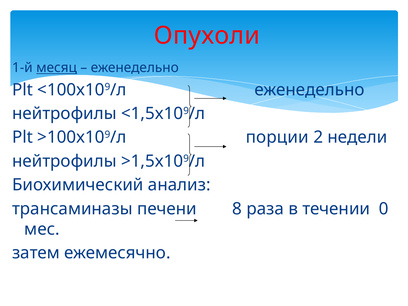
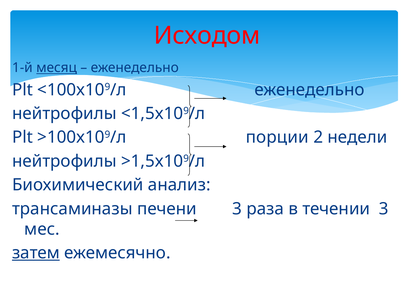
Опухоли: Опухоли -> Исходом (207, 36)
печени 8: 8 -> 3 (237, 209)
течении 0: 0 -> 3 (384, 209)
затем underline: none -> present (36, 253)
